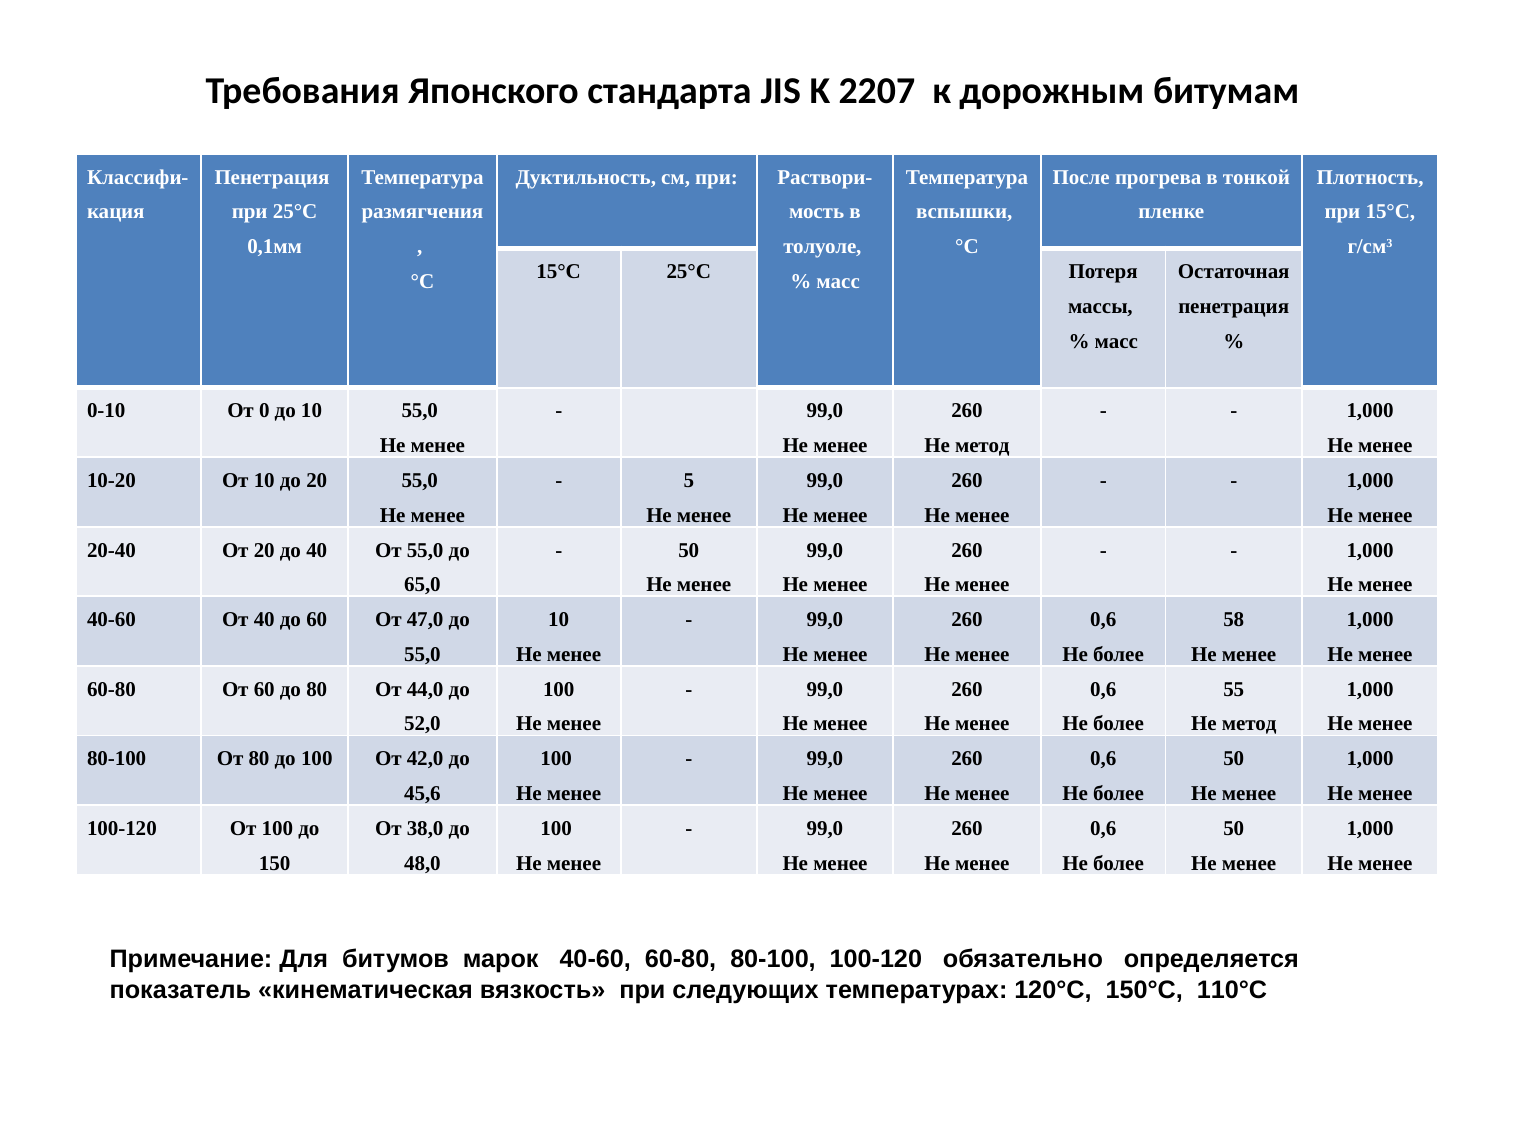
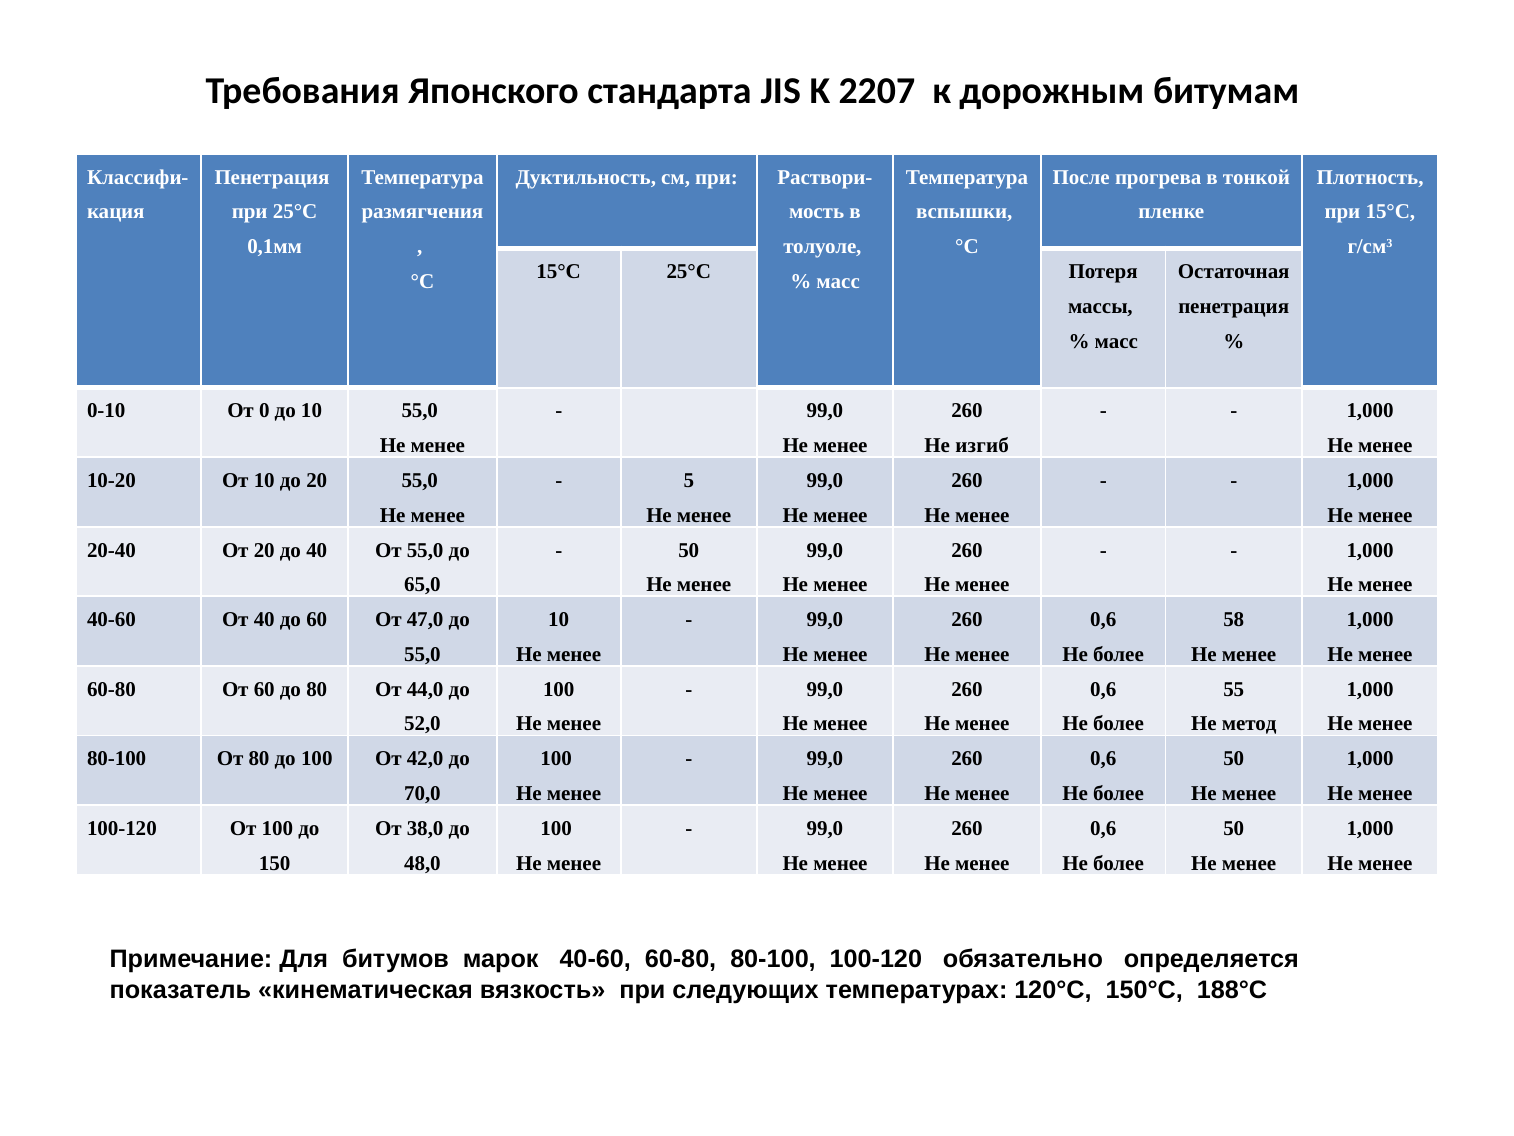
метод: метод -> изгиб (982, 445)
45,6: 45,6 -> 70,0 (422, 793)
110°С: 110°С -> 188°С (1232, 989)
